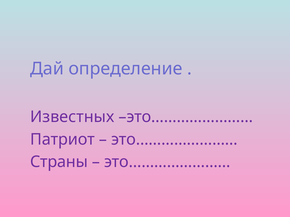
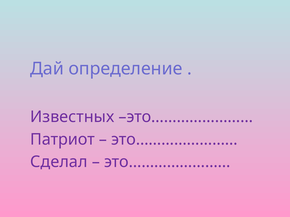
Страны: Страны -> Сделал (59, 162)
